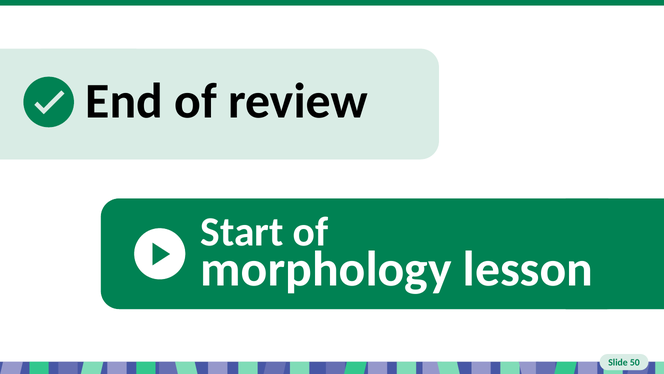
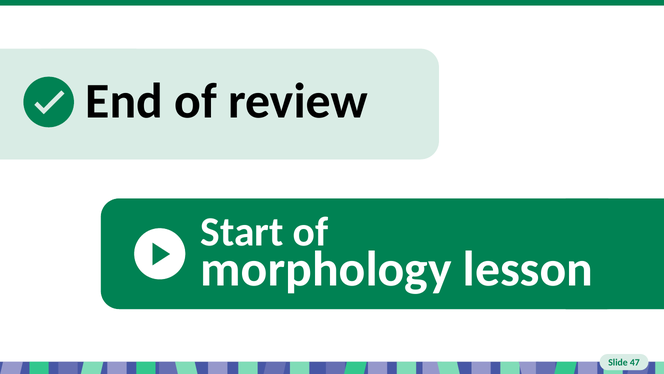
50: 50 -> 47 (635, 362)
